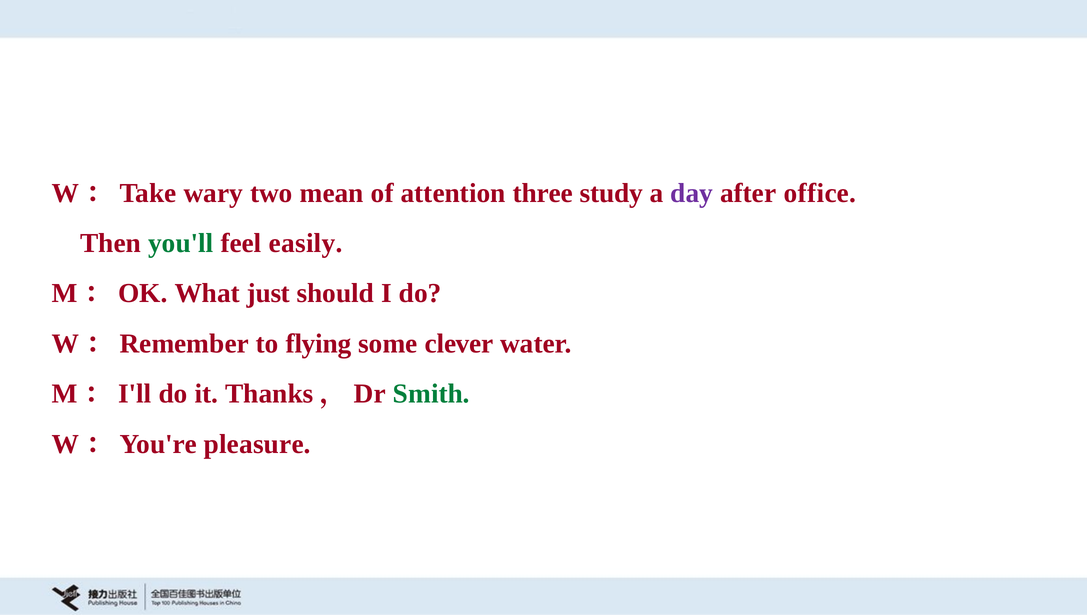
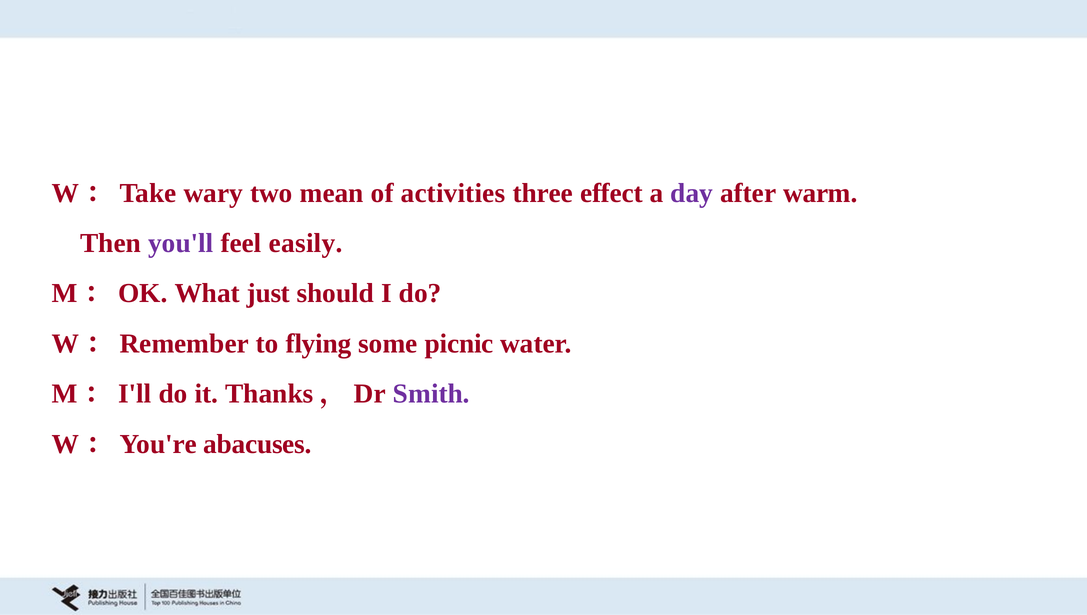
attention: attention -> activities (453, 193)
study: study -> effect (611, 193)
office: office -> warm (820, 193)
you'll colour: green -> purple (181, 243)
clever: clever -> picnic (459, 343)
Smith colour: green -> purple (431, 394)
pleasure: pleasure -> abacuses (257, 444)
